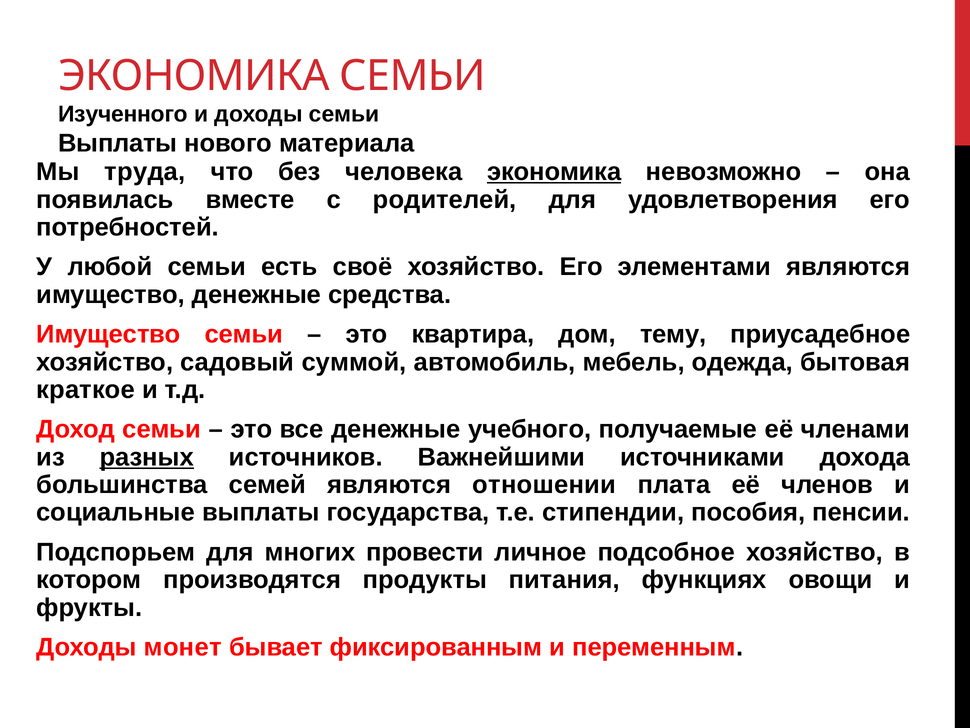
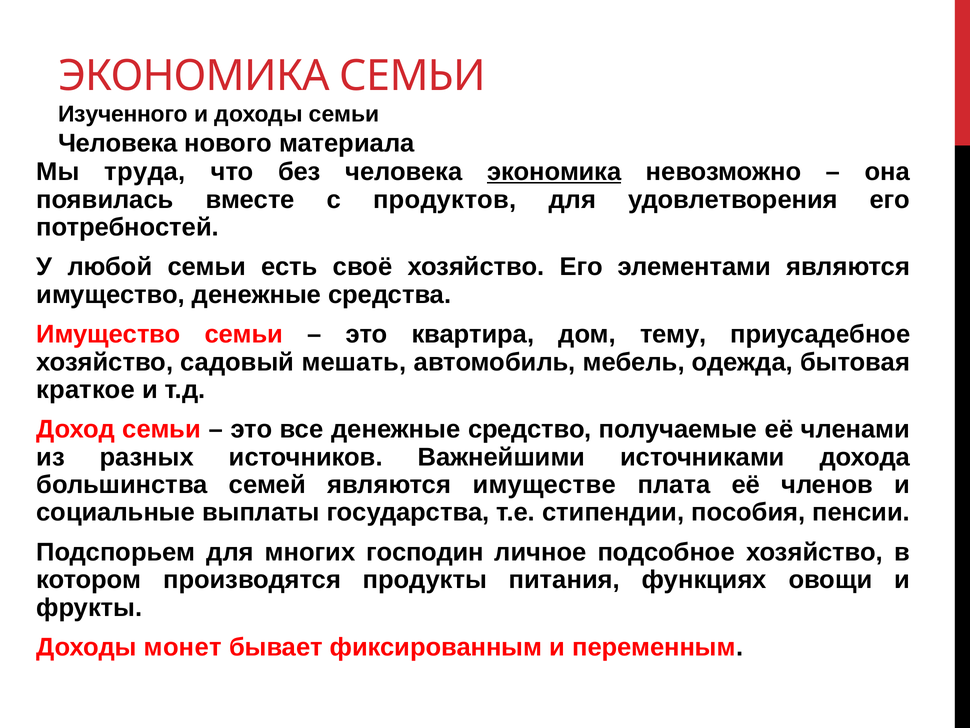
Выплаты: Выплаты -> Человека (118, 143)
родителей: родителей -> продуктов (445, 199)
суммой: суммой -> мешать (354, 362)
учебного: учебного -> средство (530, 429)
разных underline: present -> none (147, 457)
отношении: отношении -> имуществе (544, 485)
провести: провести -> господин (425, 552)
